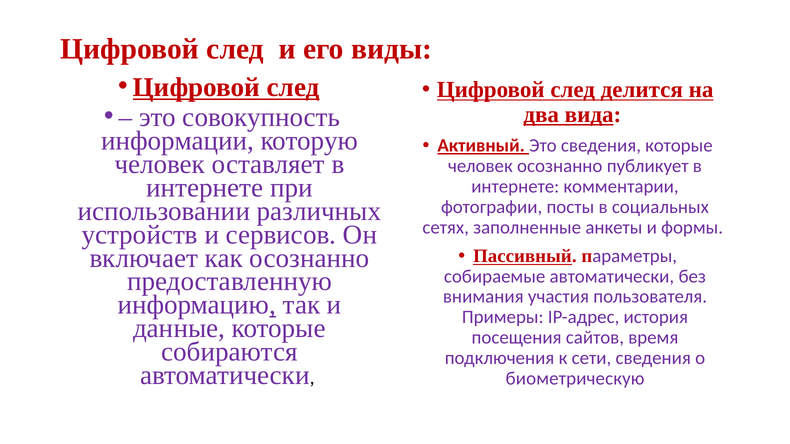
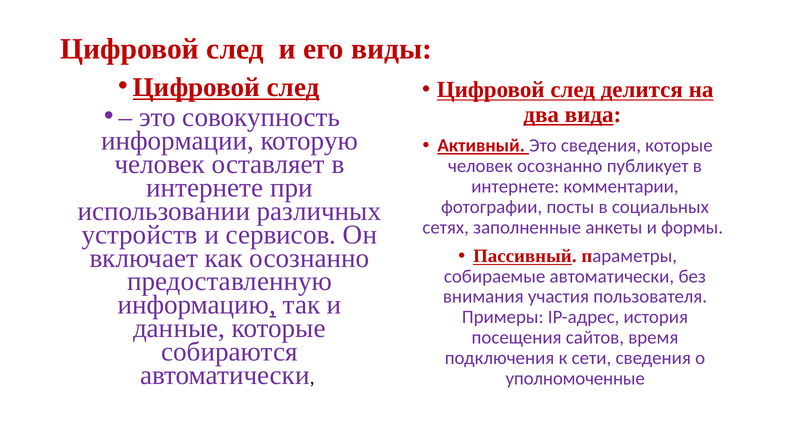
биометрическую: биометрическую -> уполномоченные (575, 379)
